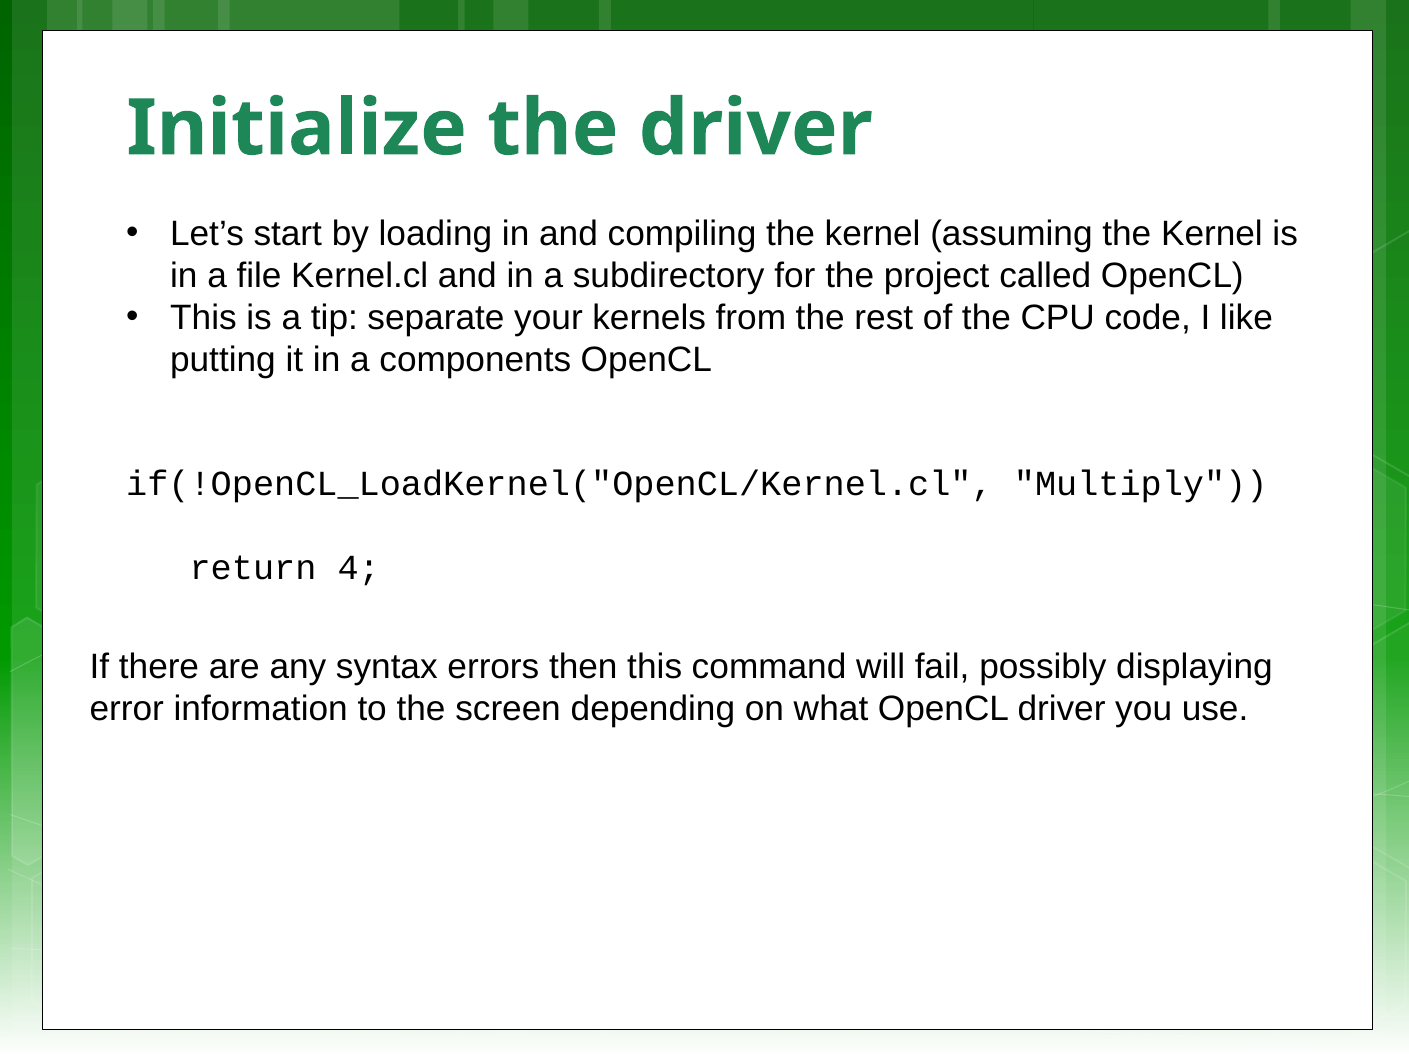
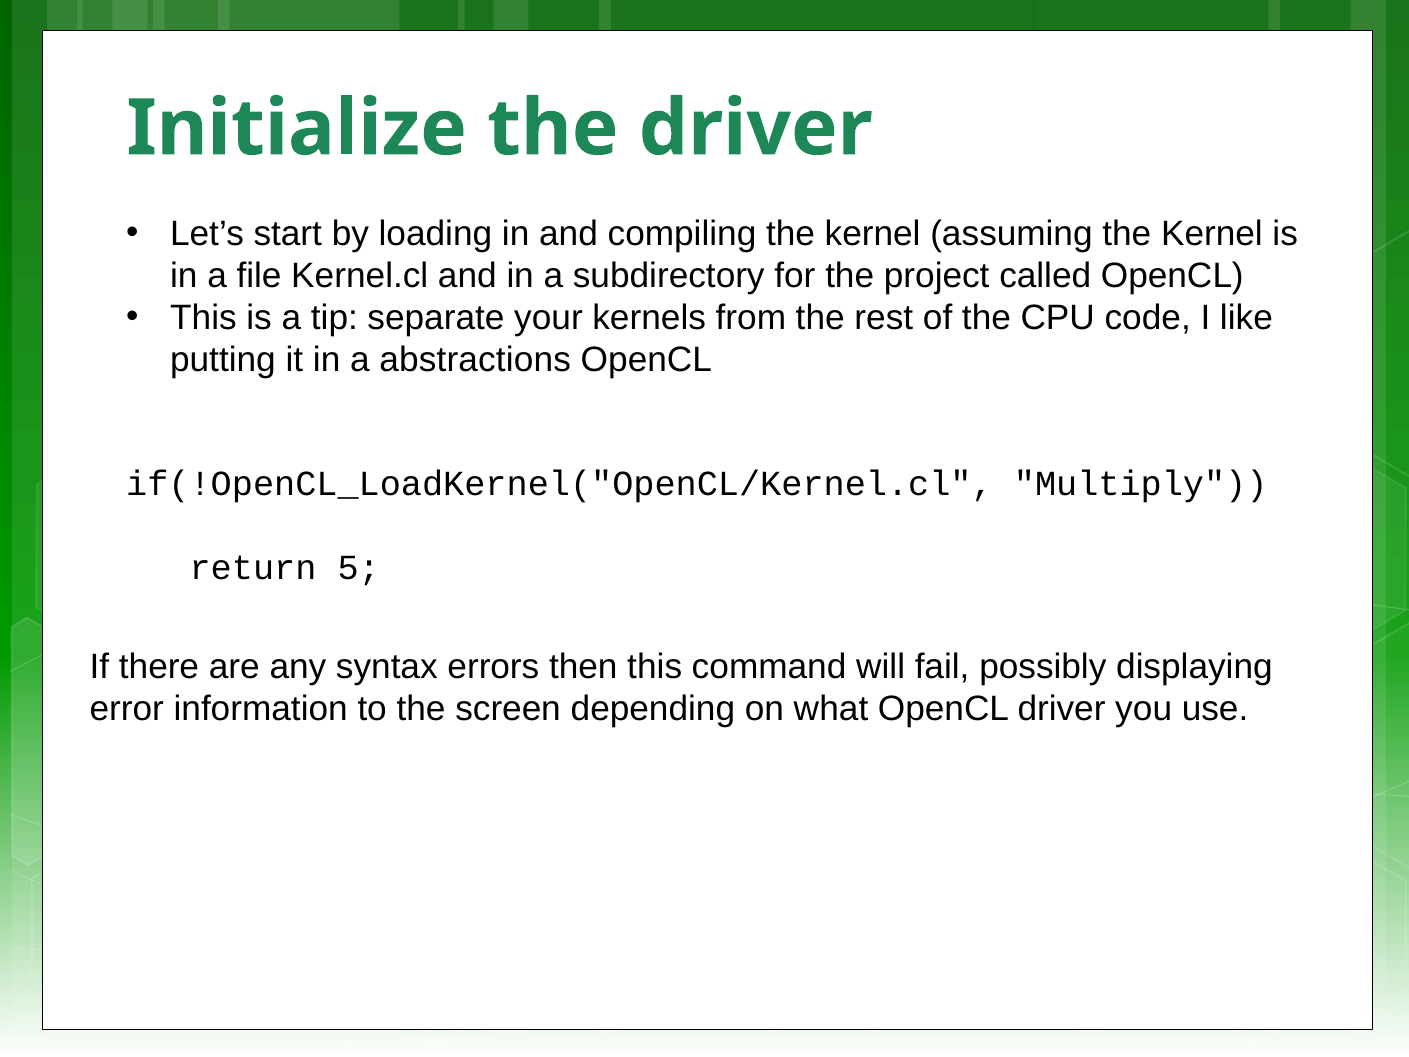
components: components -> abstractions (475, 360)
4: 4 -> 5 (359, 568)
